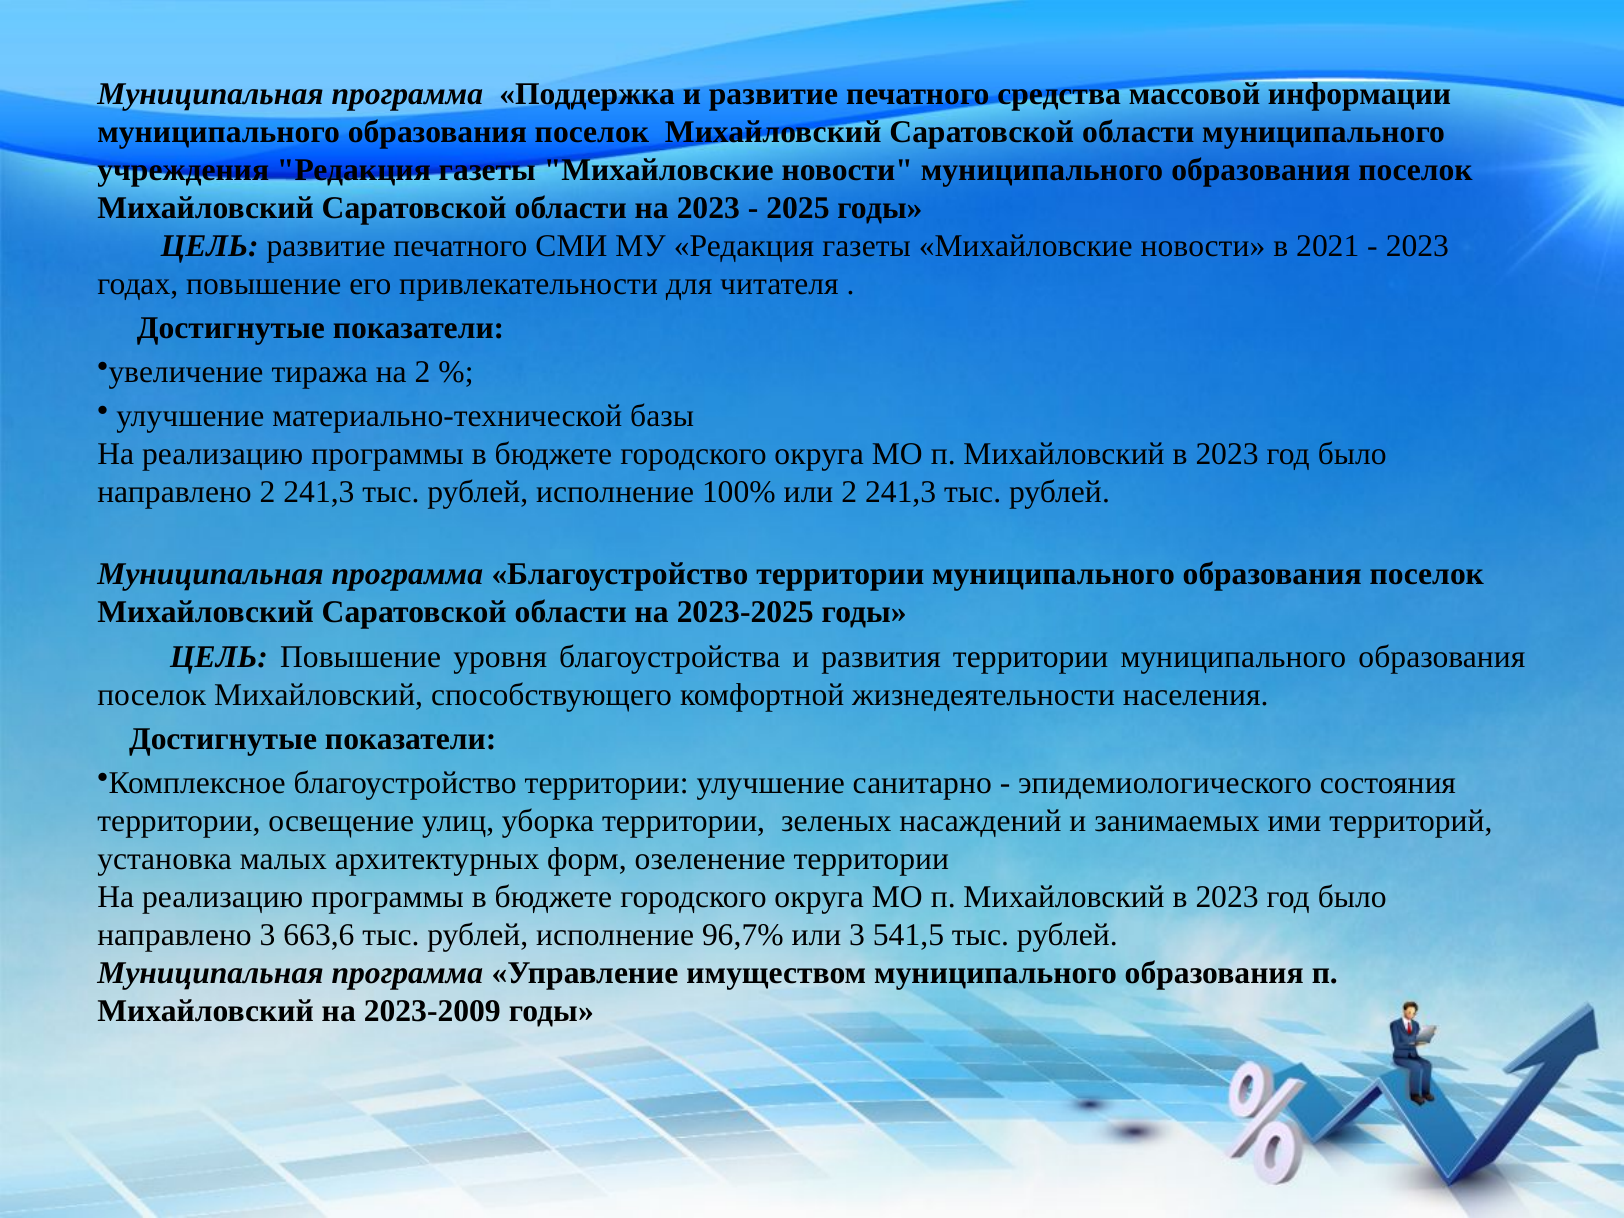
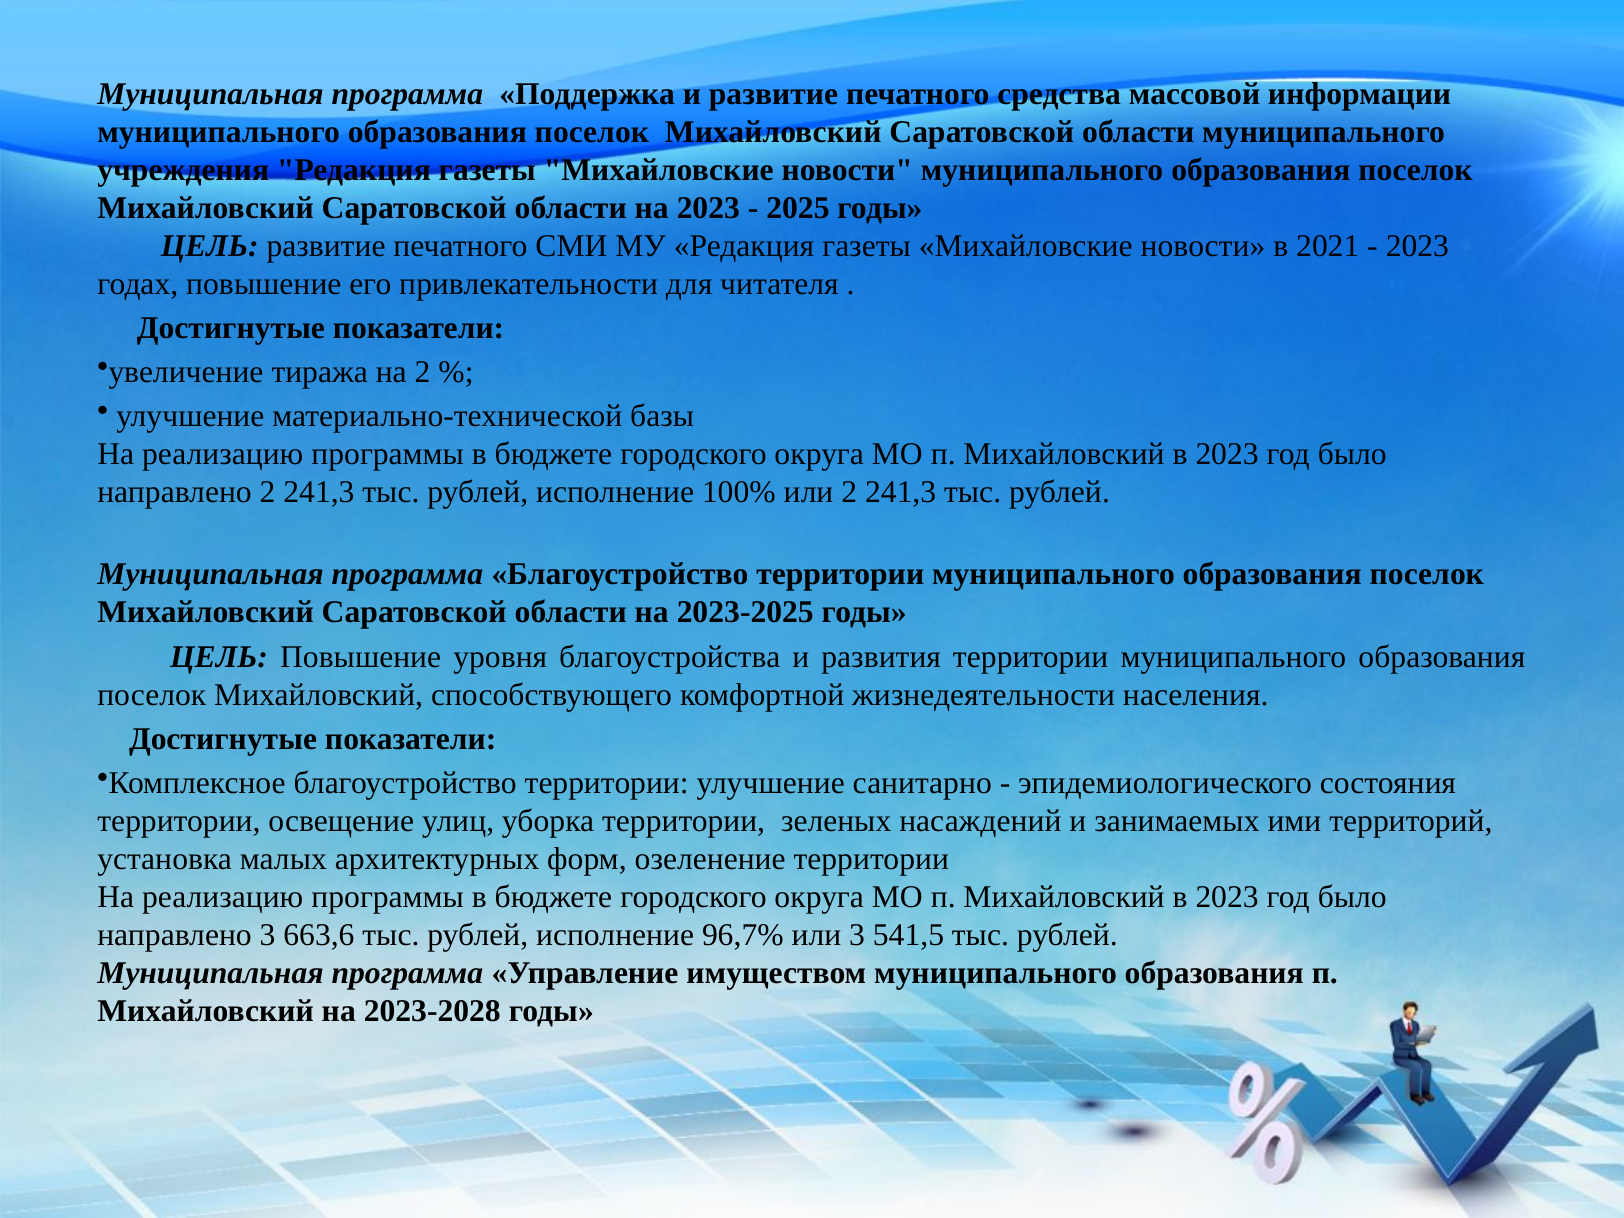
2023-2009: 2023-2009 -> 2023-2028 (432, 1011)
